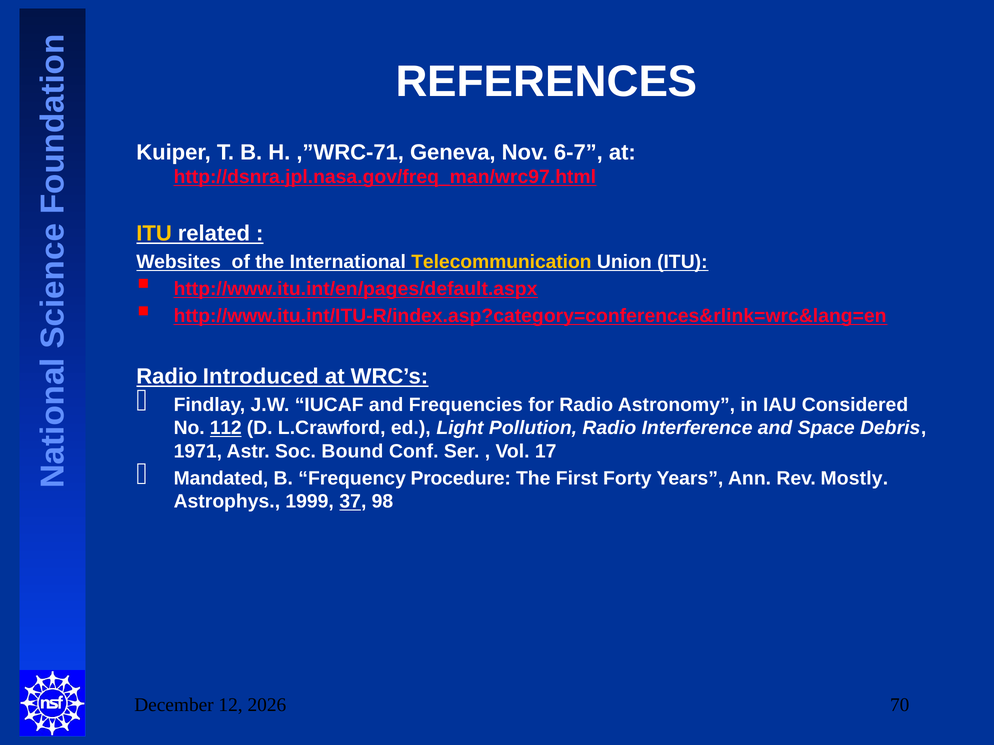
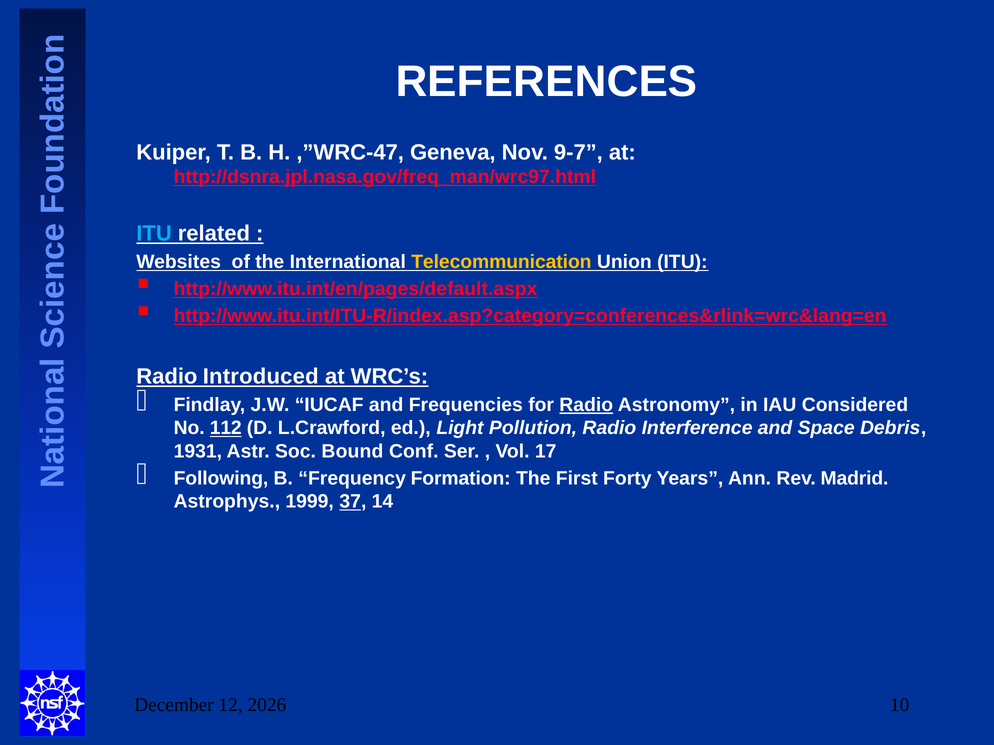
,”WRC-71: ,”WRC-71 -> ,”WRC-47 (350, 152)
6-7: 6-7 -> 9-7 (578, 152)
ITU colour: yellow -> light blue (154, 234)
Radio underline: none -> present (586, 405)
1971: 1971 -> 1931 (198, 452)
Mandated: Mandated -> Following (221, 479)
Procedure: Procedure -> Formation (461, 479)
Mostly: Mostly -> Madrid (855, 479)
98: 98 -> 14 (382, 502)
70: 70 -> 10 (900, 705)
